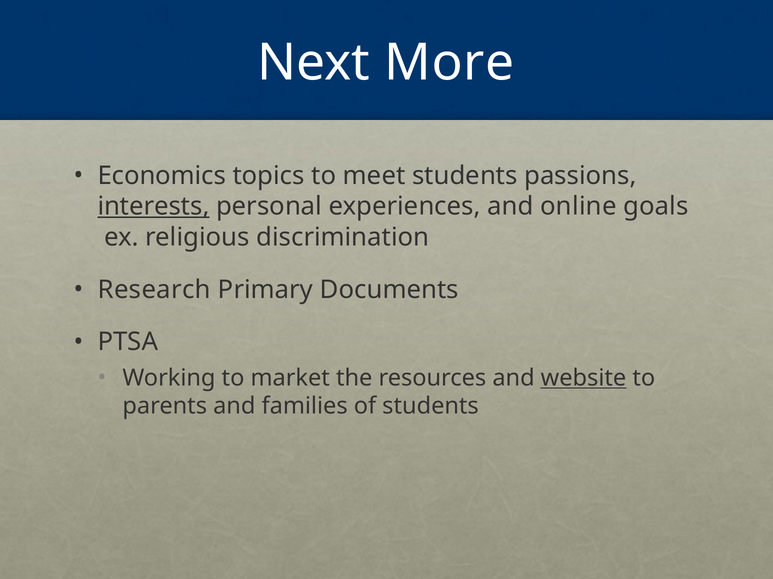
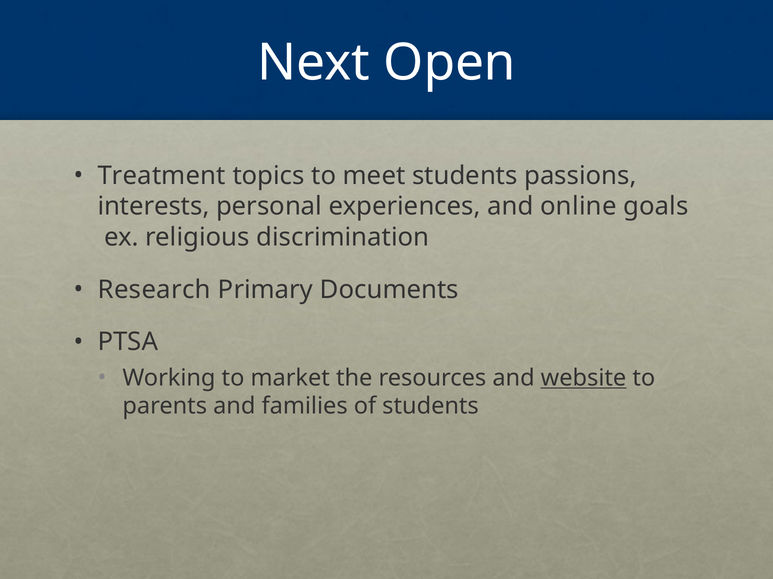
More: More -> Open (450, 63)
Economics: Economics -> Treatment (162, 176)
interests underline: present -> none (153, 207)
